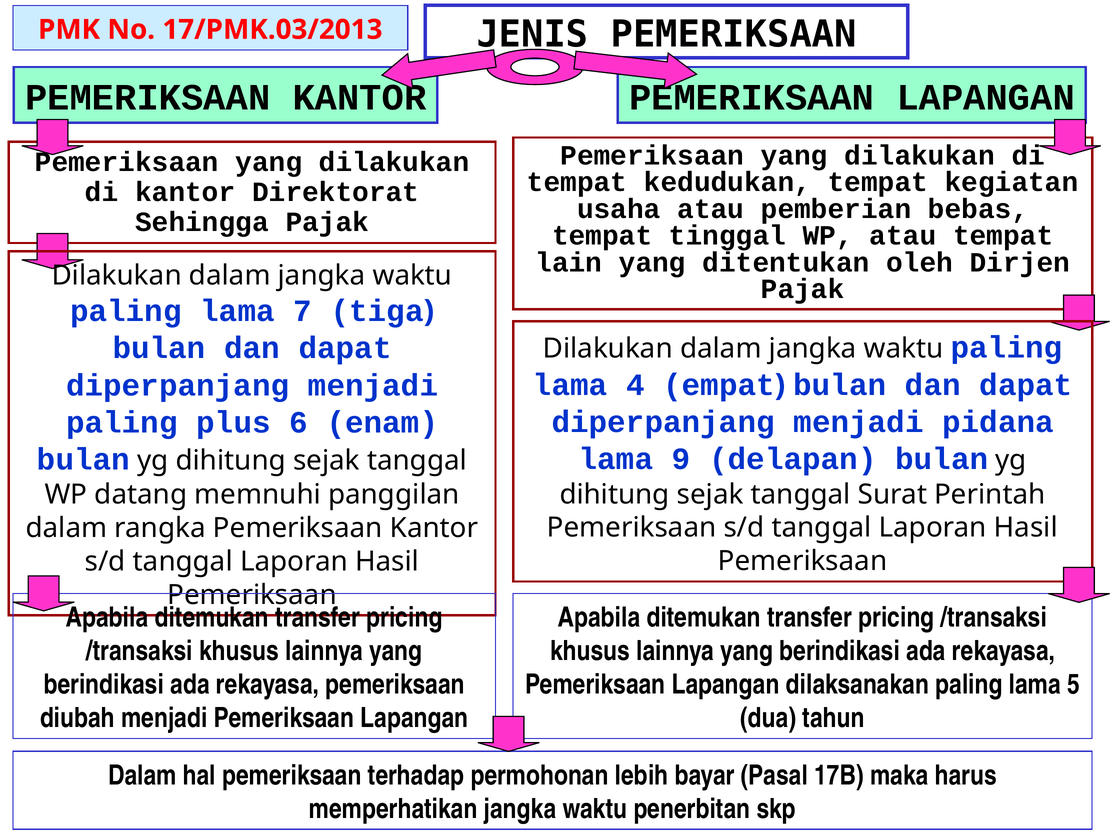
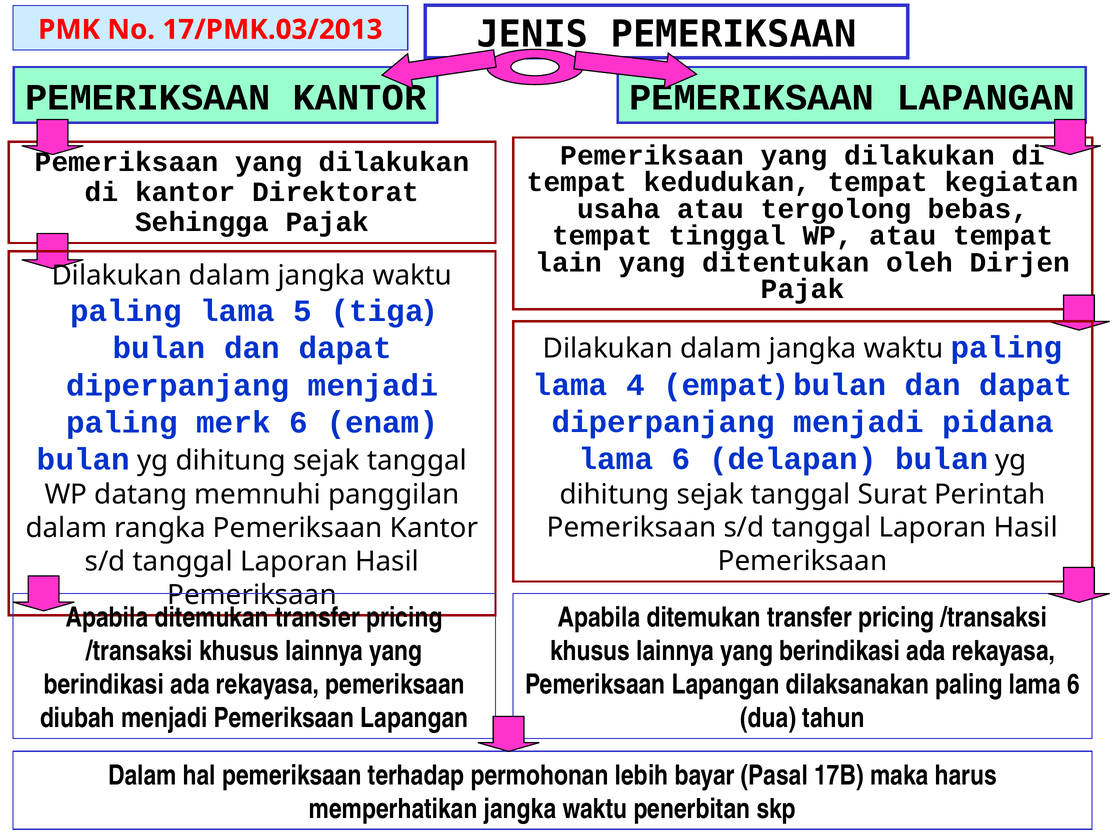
pemberian: pemberian -> tergolong (836, 209)
7: 7 -> 5 (303, 311)
plus: plus -> merk (234, 422)
9: 9 -> 6 (681, 459)
paling lama 5: 5 -> 6 (1074, 684)
